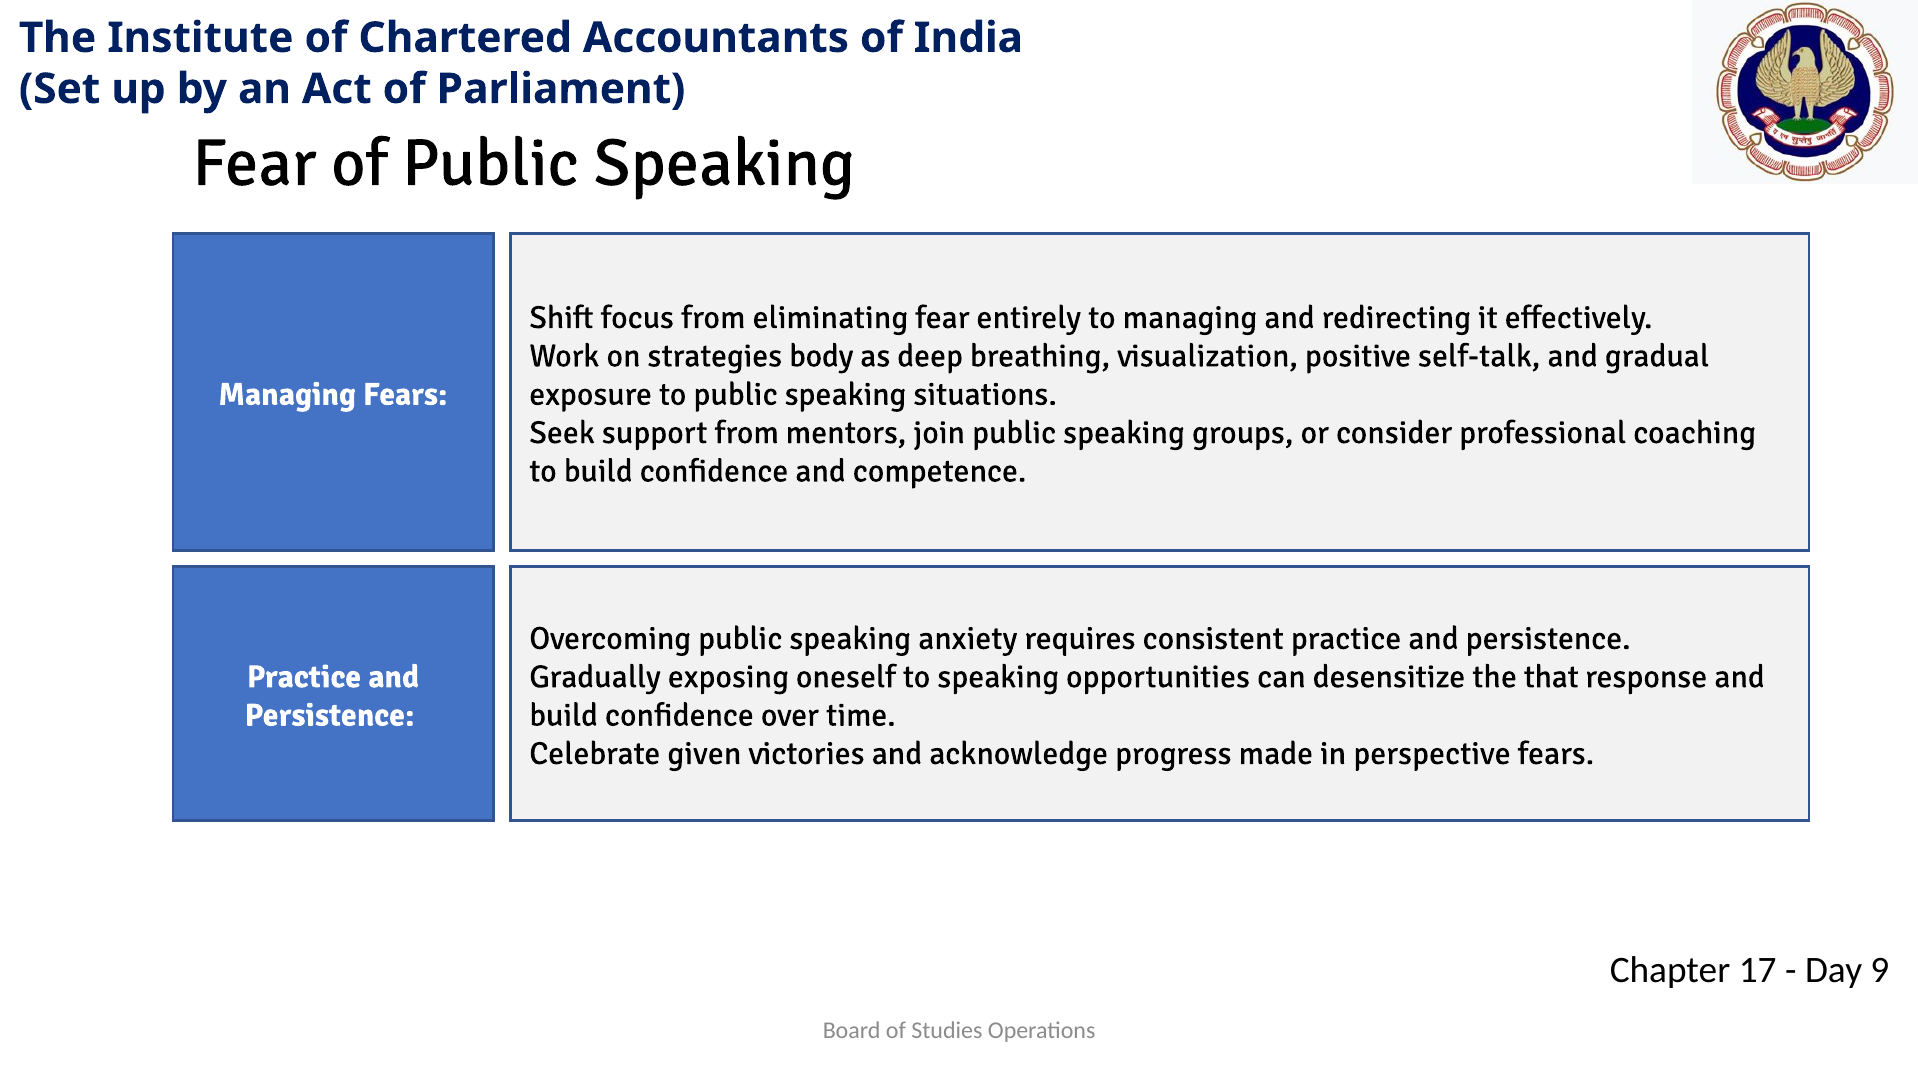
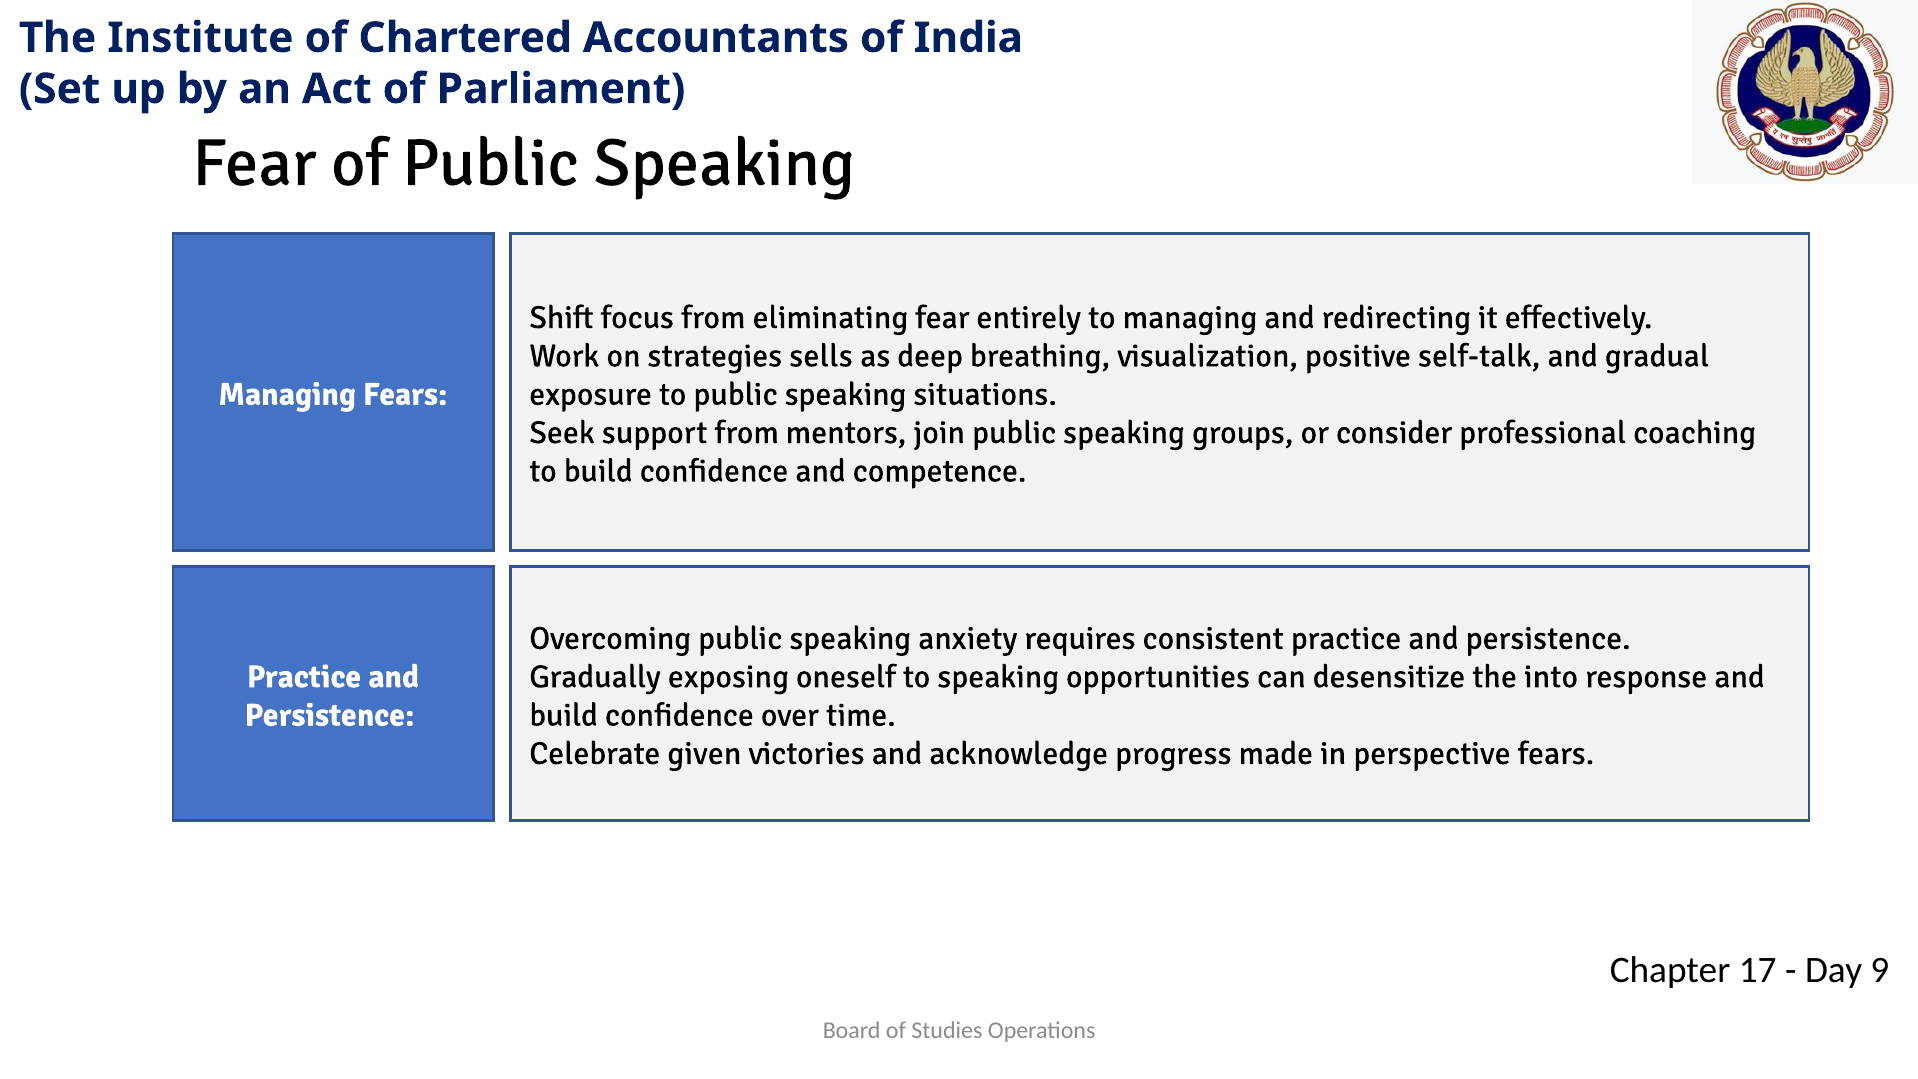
body: body -> sells (821, 356)
that: that -> into (1551, 677)
